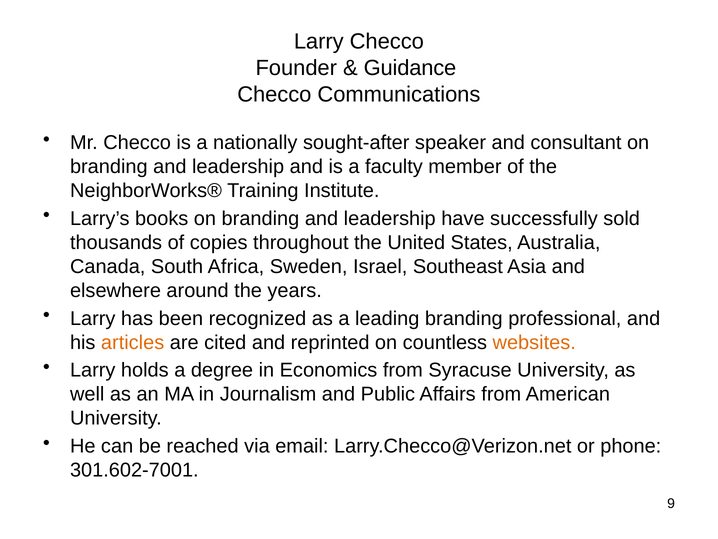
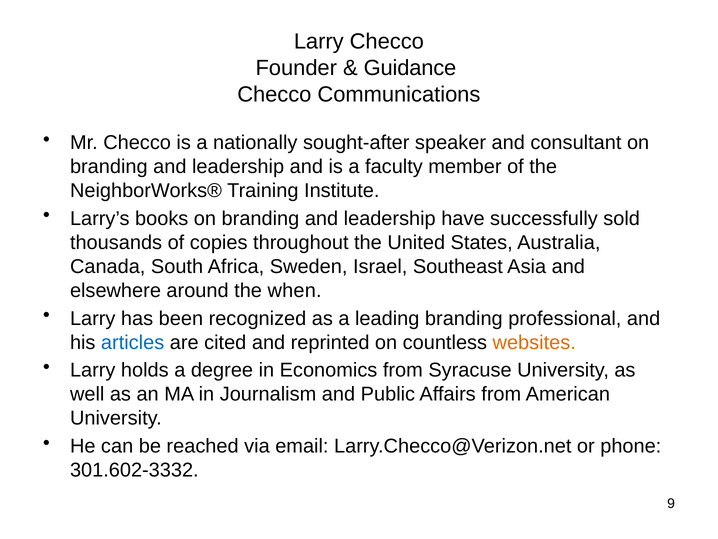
years: years -> when (295, 290)
articles colour: orange -> blue (133, 342)
301.602-7001: 301.602-7001 -> 301.602-3332 (134, 470)
